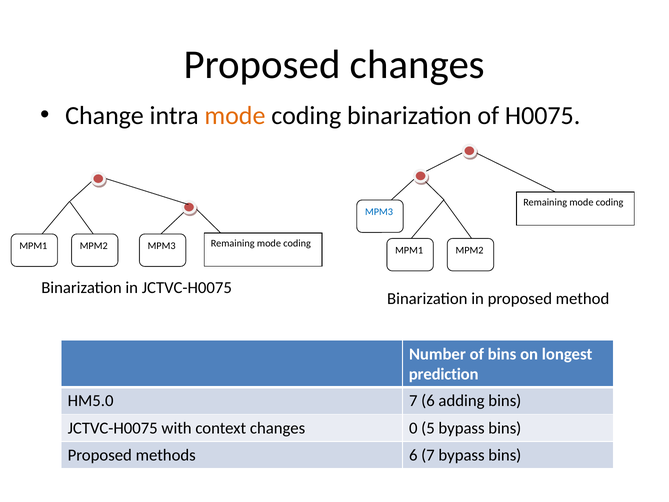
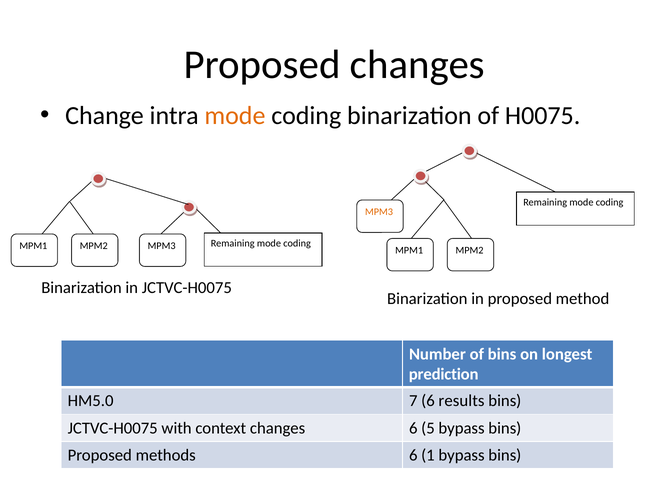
MPM3 colour: blue -> orange (379, 212)
adding: adding -> results (461, 401)
changes 0: 0 -> 6 (413, 428)
6 7: 7 -> 1 (428, 455)
